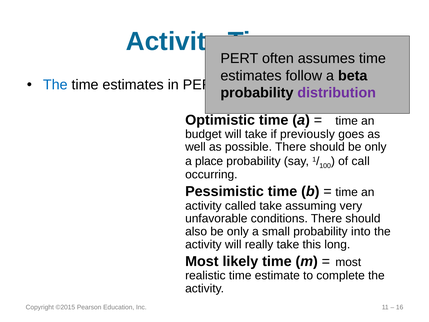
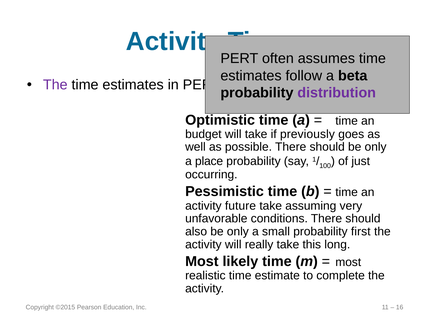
The colour: blue -> purple (55, 85)
call: call -> just (361, 161)
called: called -> future (240, 206)
into: into -> first (361, 231)
